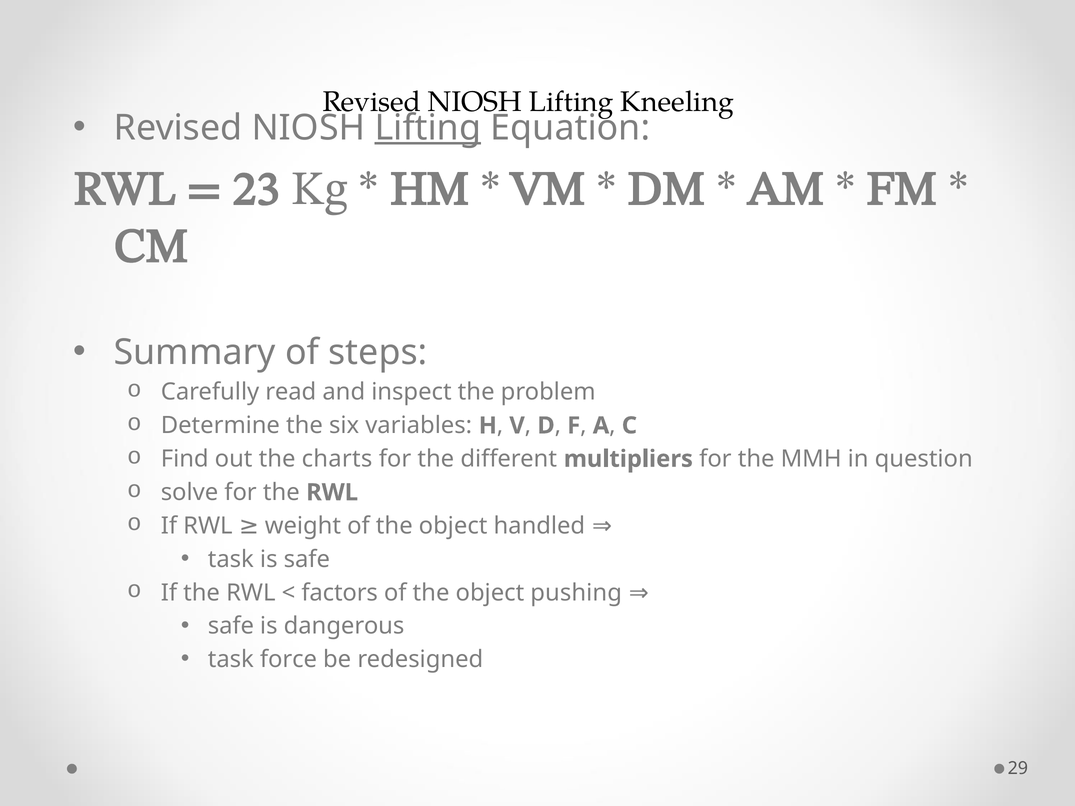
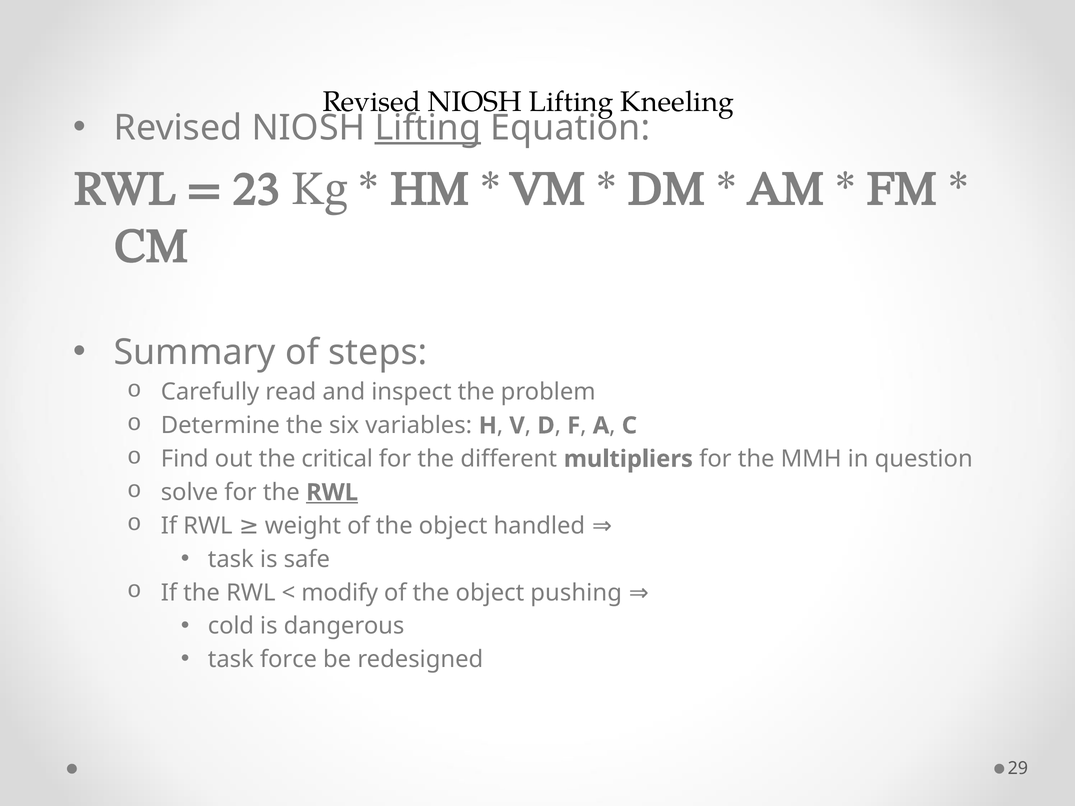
charts: charts -> critical (337, 459)
RWL underline: none -> present (332, 493)
factors: factors -> modify (340, 593)
safe: safe -> cold (231, 626)
